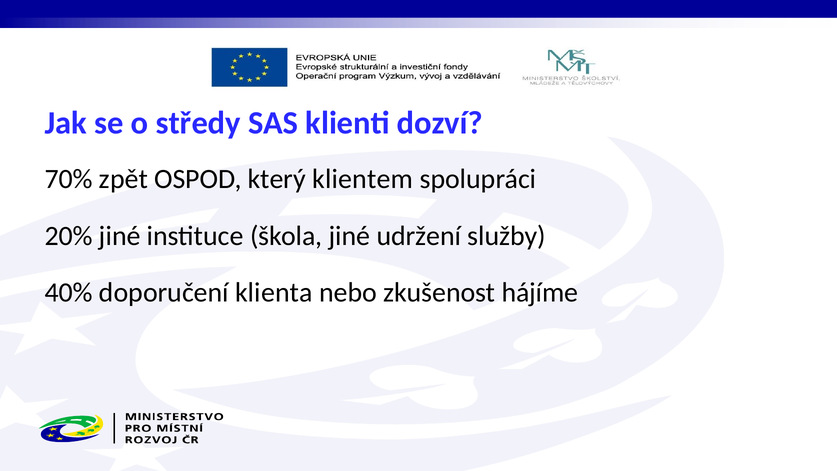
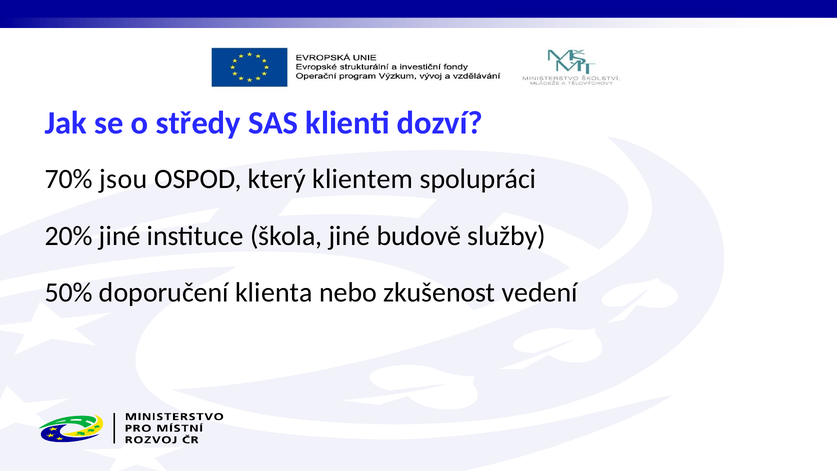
zpět: zpět -> jsou (123, 179)
udržení: udržení -> budově (419, 236)
40%: 40% -> 50% (69, 293)
hájíme: hájíme -> vedení (540, 293)
